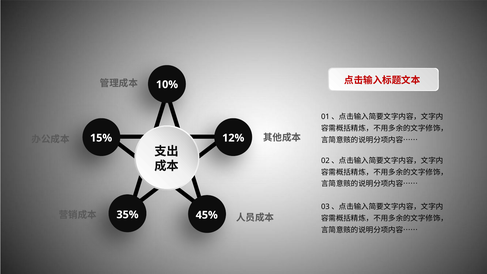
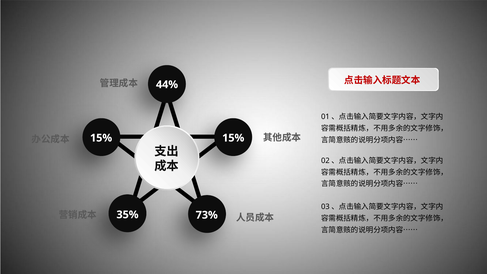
10%: 10% -> 44% (167, 85)
15% 12%: 12% -> 15% (233, 138)
45%: 45% -> 73% (207, 215)
